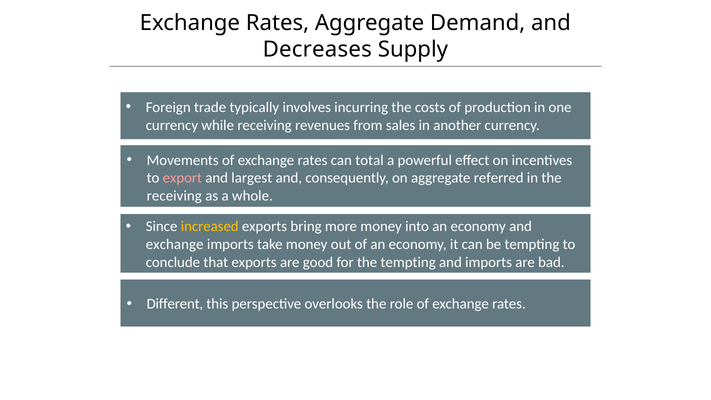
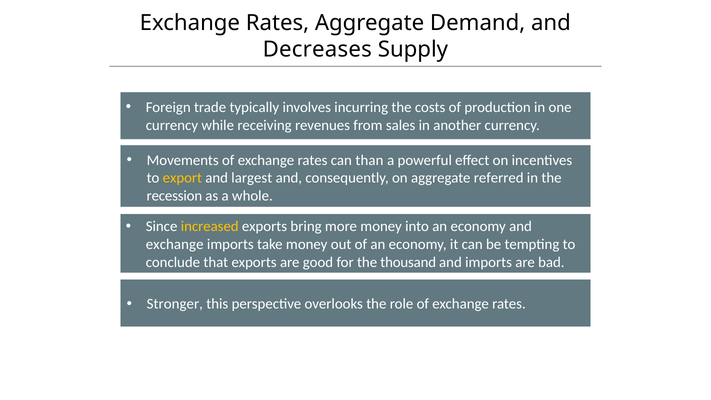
total: total -> than (369, 160)
export colour: pink -> yellow (182, 178)
receiving: receiving -> recession (174, 196)
the tempting: tempting -> thousand (408, 262)
Different: Different -> Stronger (175, 304)
